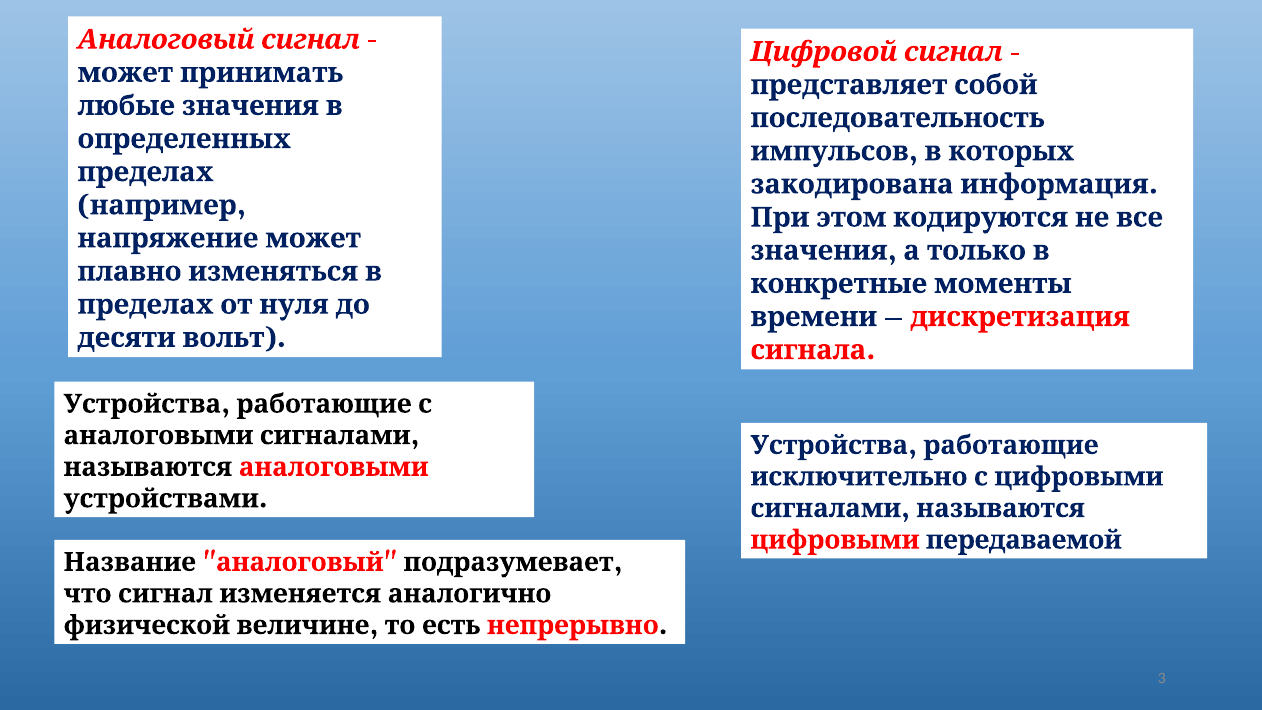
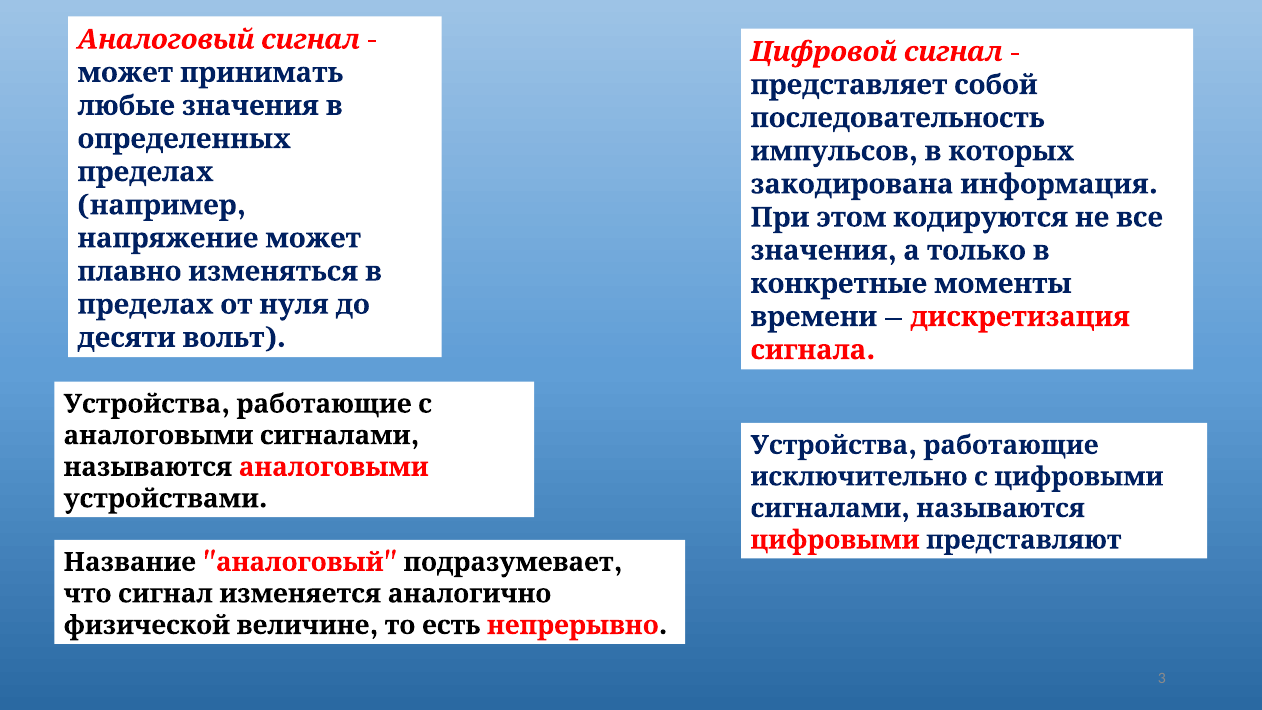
передаваемой: передаваемой -> представляют (1024, 540)
